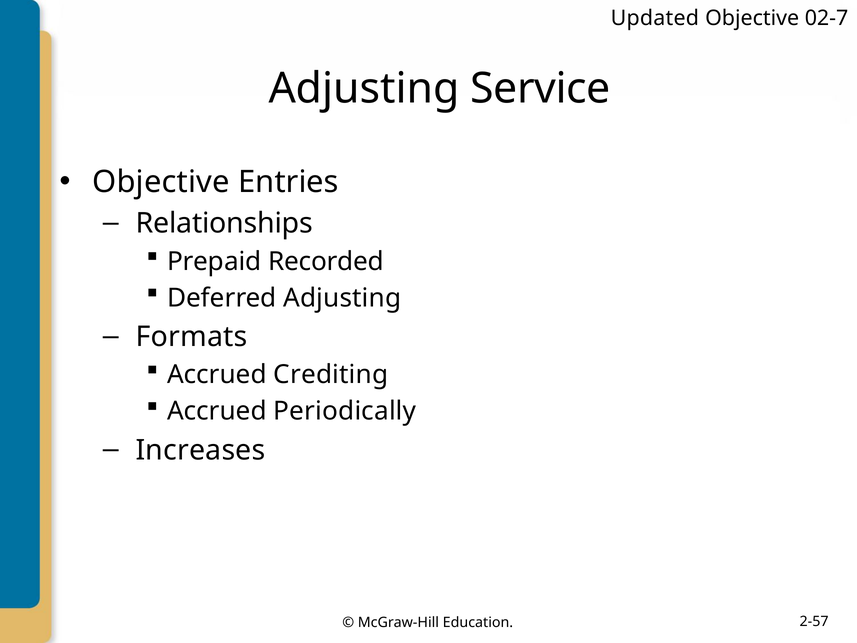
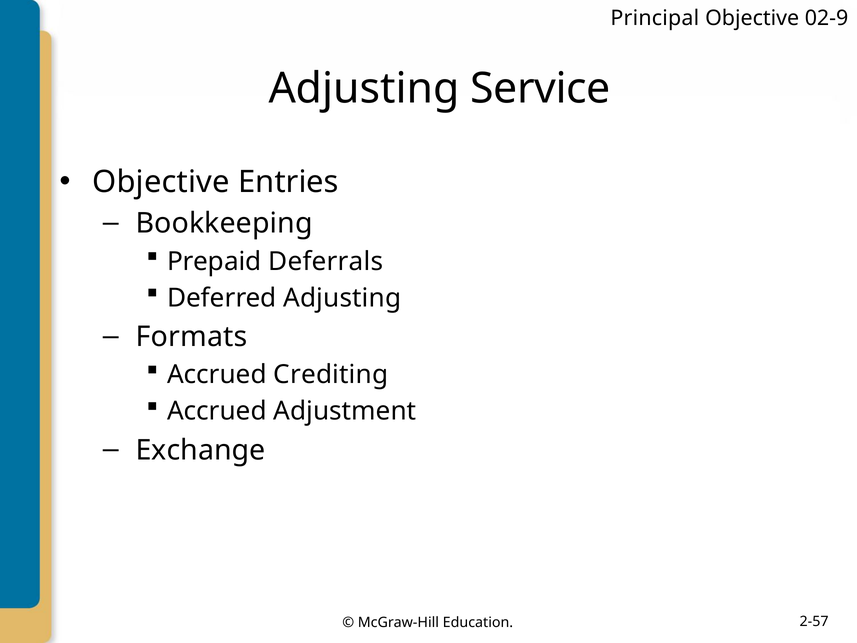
Updated: Updated -> Principal (655, 18)
02-7: 02-7 -> 02-9 (827, 18)
Relationships: Relationships -> Bookkeeping (224, 223)
Recorded: Recorded -> Deferrals (326, 261)
Periodically: Periodically -> Adjustment (345, 411)
Increases: Increases -> Exchange (201, 450)
